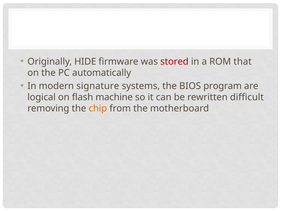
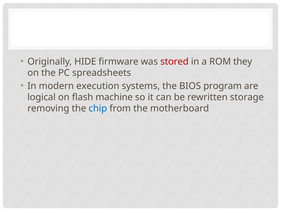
that: that -> they (243, 62)
automatically: automatically -> spreadsheets (102, 73)
signature: signature -> execution (98, 86)
difficult: difficult -> storage (247, 97)
chip colour: orange -> blue (98, 108)
